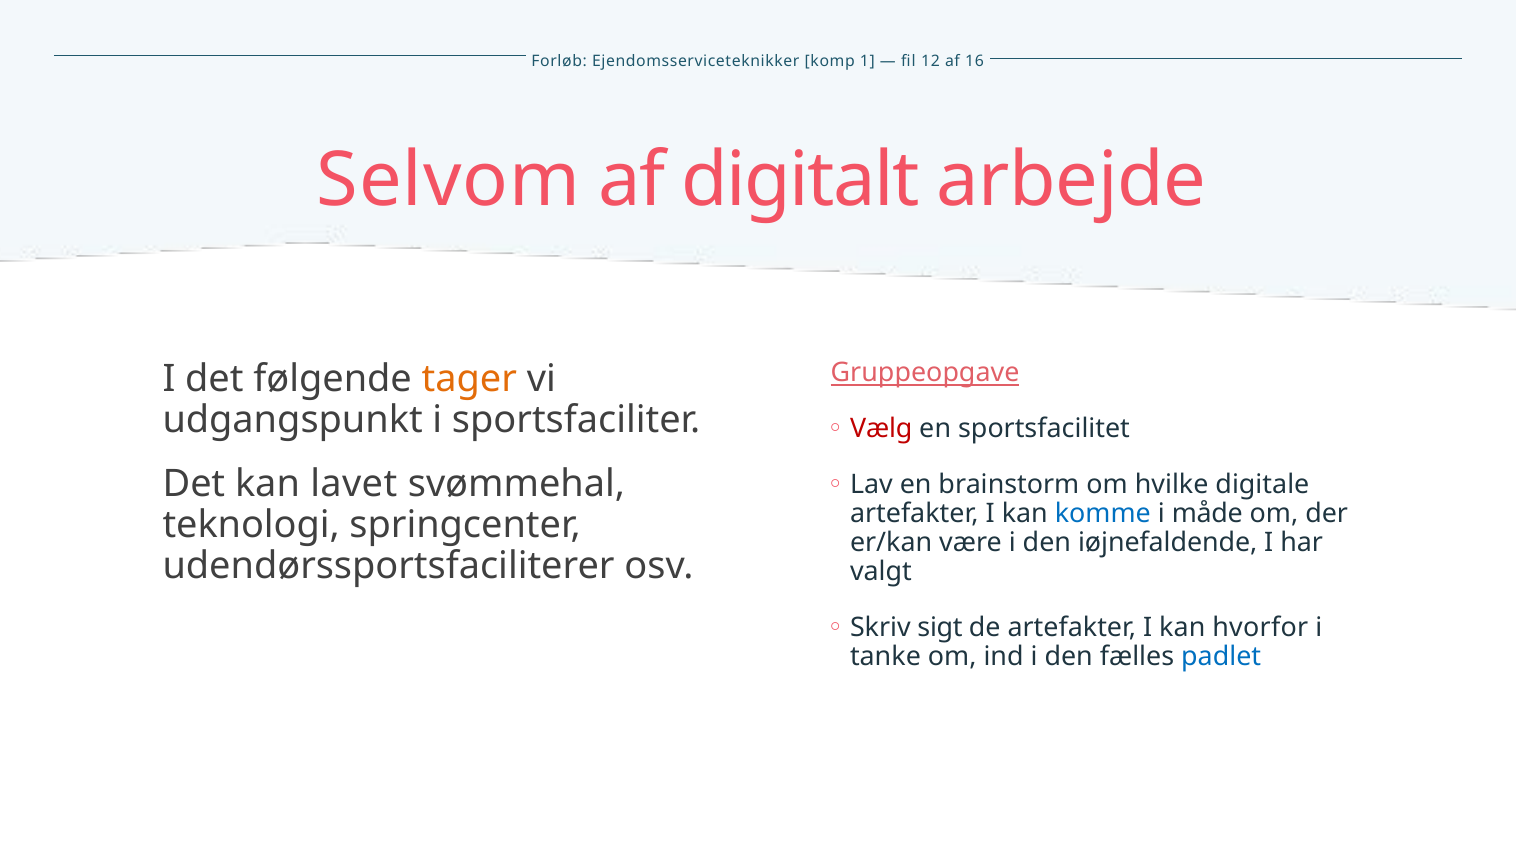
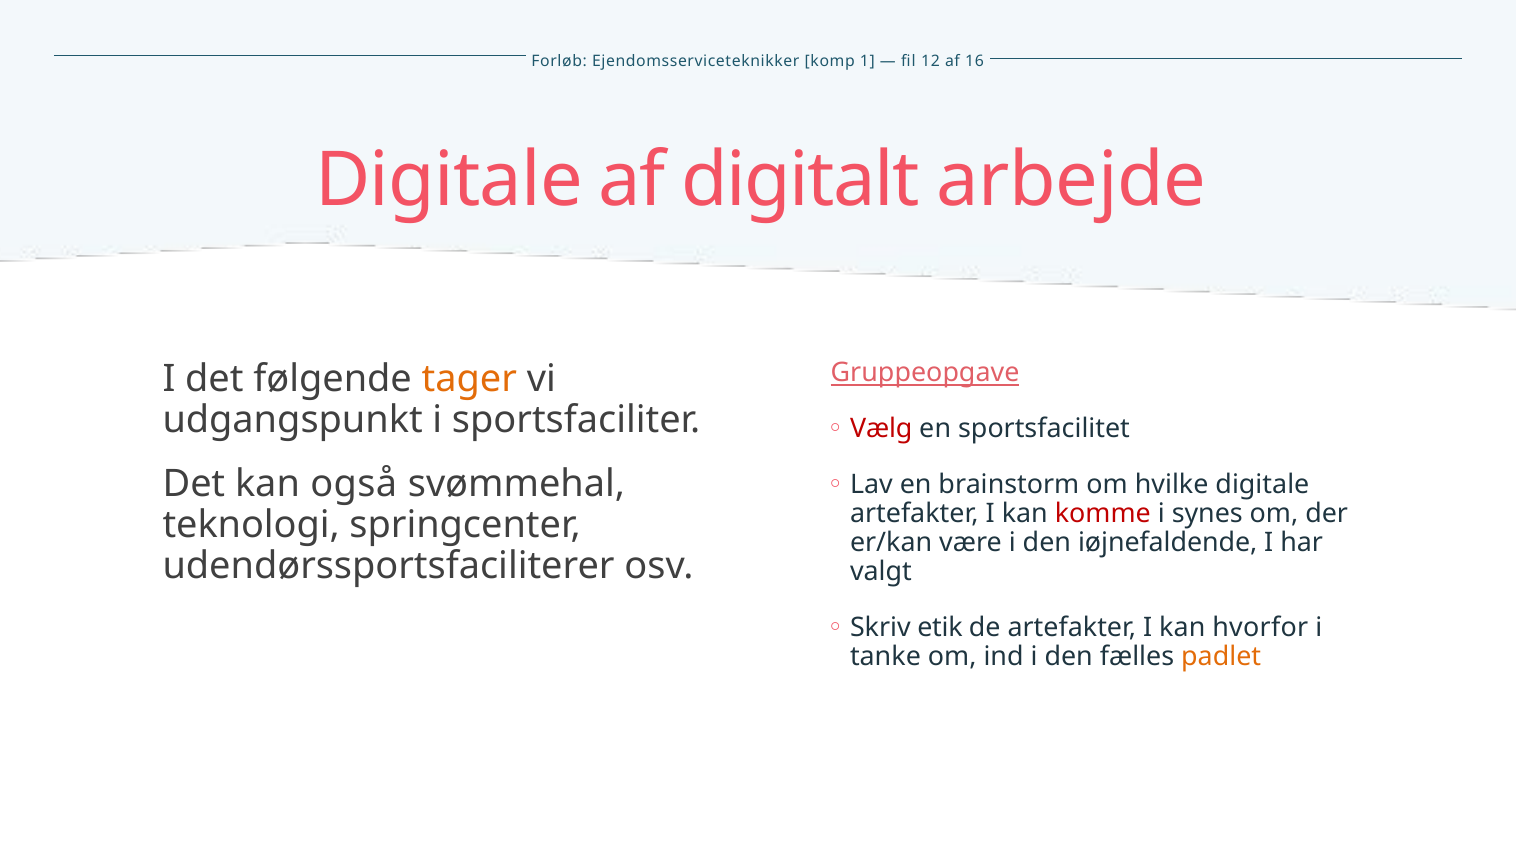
Selvom: Selvom -> Digitale (449, 181)
lavet: lavet -> også (354, 484)
komme colour: blue -> red (1103, 514)
måde: måde -> synes (1207, 514)
sigt: sigt -> etik (940, 628)
padlet colour: blue -> orange (1221, 657)
